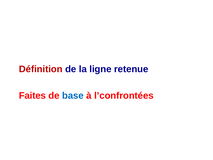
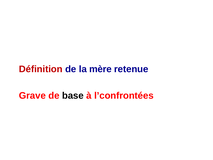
ligne: ligne -> mère (101, 69)
Faites: Faites -> Grave (32, 95)
base colour: blue -> black (73, 95)
